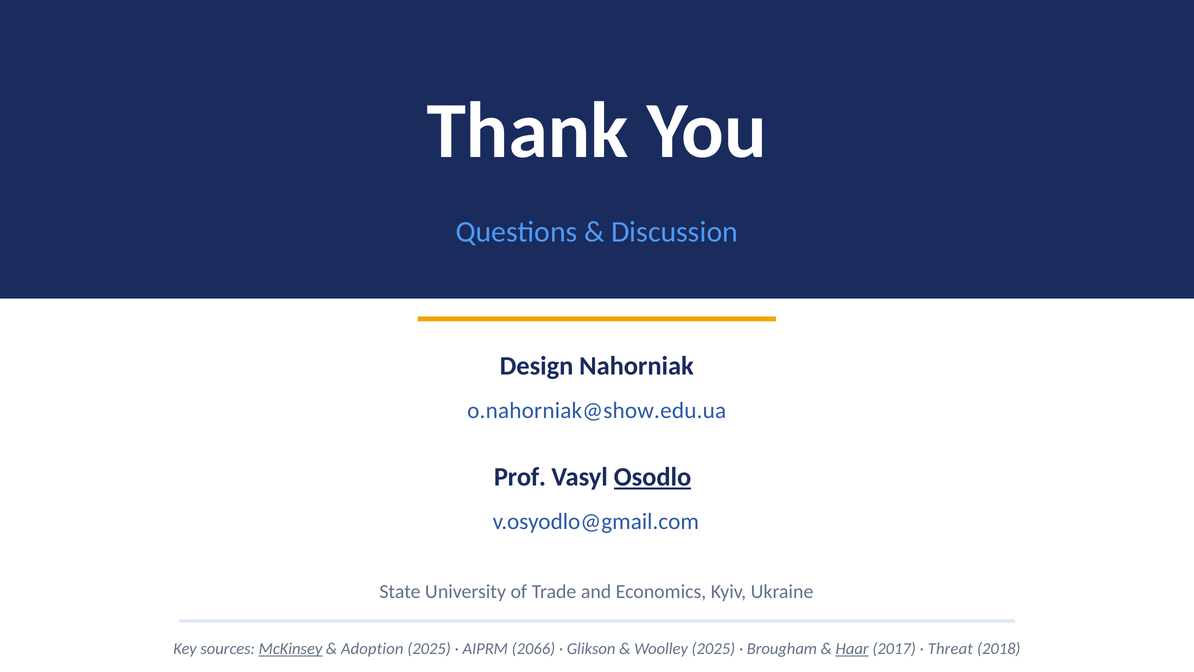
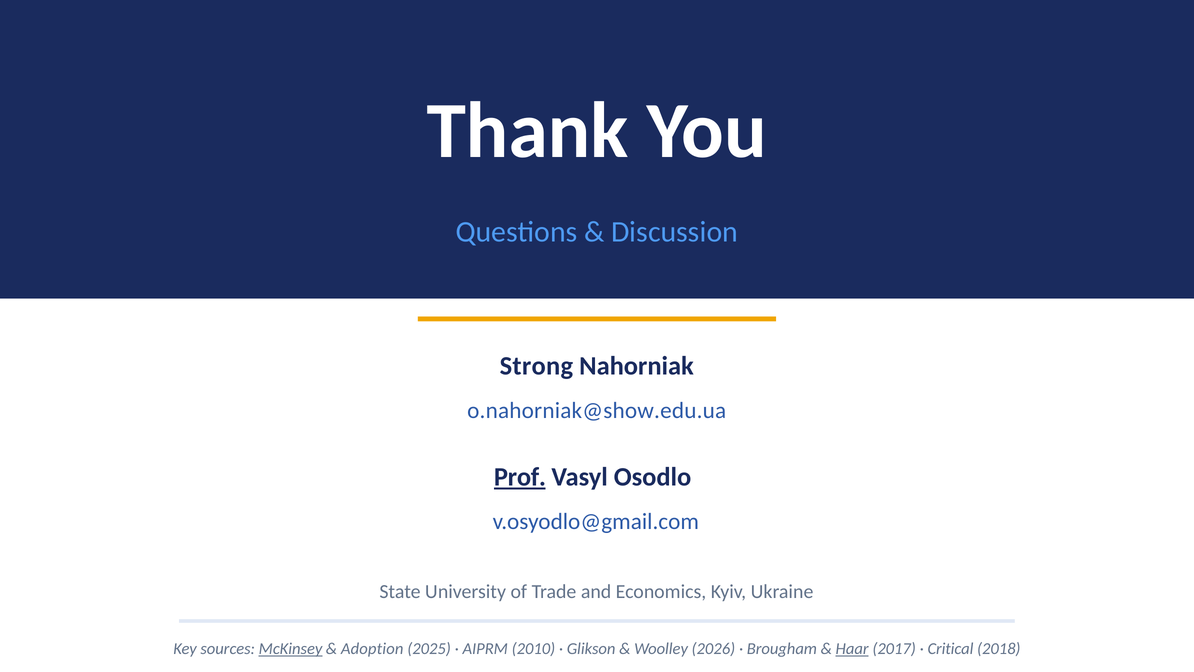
Design: Design -> Strong (536, 366)
Prof underline: none -> present (520, 477)
Osodlo underline: present -> none (653, 477)
2066: 2066 -> 2010 (533, 648)
Woolley 2025: 2025 -> 2026 (713, 648)
Threat: Threat -> Critical (950, 648)
